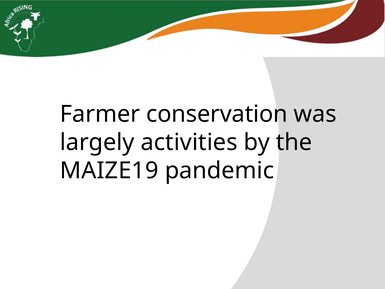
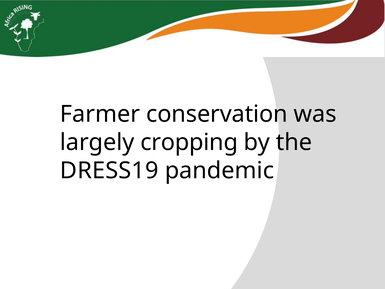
activities: activities -> cropping (189, 142)
MAIZE19: MAIZE19 -> DRESS19 (109, 170)
